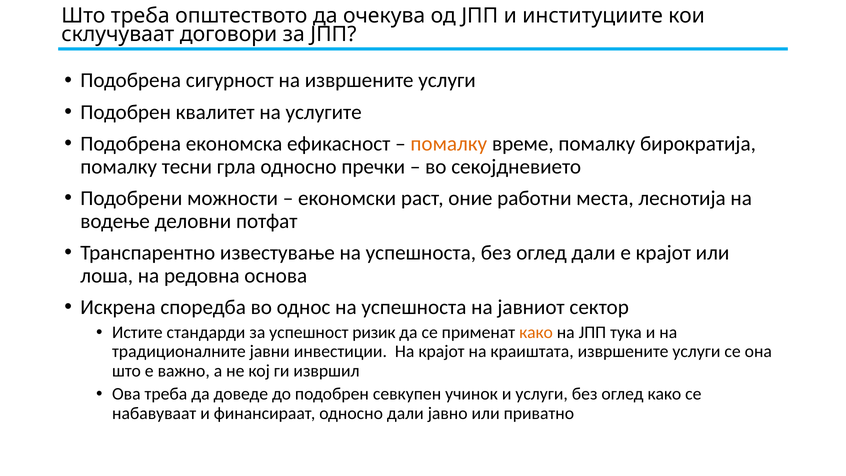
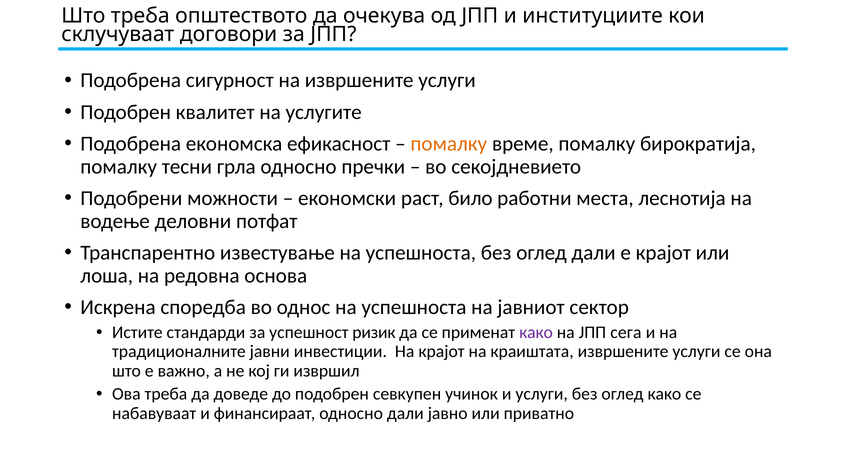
оние: оние -> било (470, 198)
како colour: orange -> purple (536, 332)
тука: тука -> сега (626, 332)
